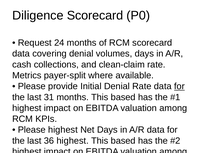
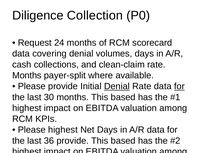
Diligence Scorecard: Scorecard -> Collection (95, 15)
Metrics: Metrics -> Months (27, 75)
Denial underline: none -> present (117, 86)
31: 31 -> 30 (49, 97)
36 highest: highest -> provide (73, 141)
